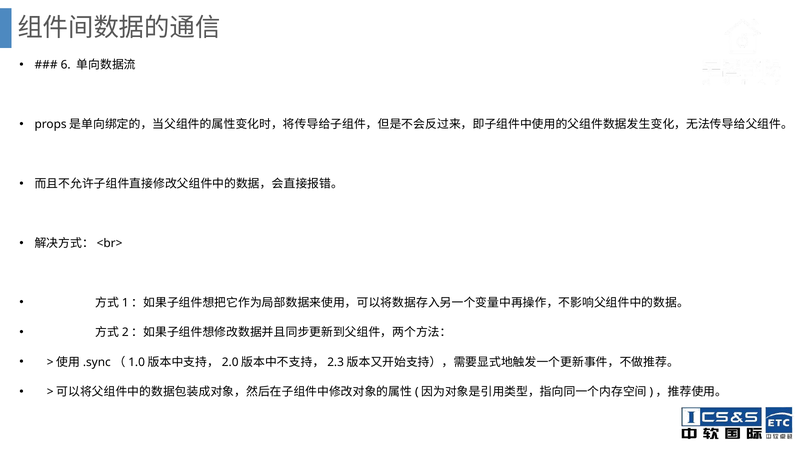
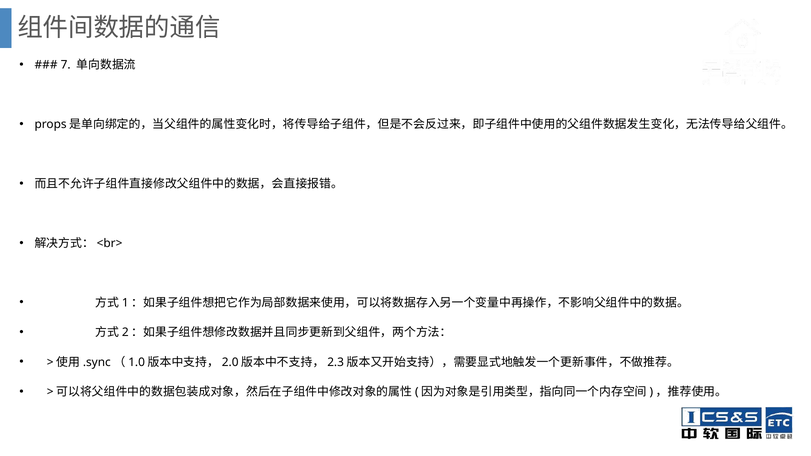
6: 6 -> 7 (66, 65)
